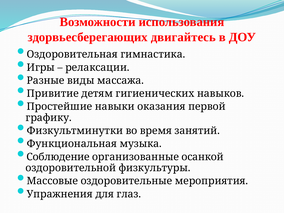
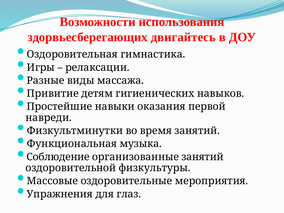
графику: графику -> навреди (49, 118)
организованные осанкой: осанкой -> занятий (203, 157)
